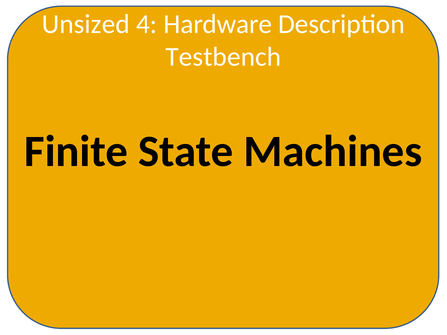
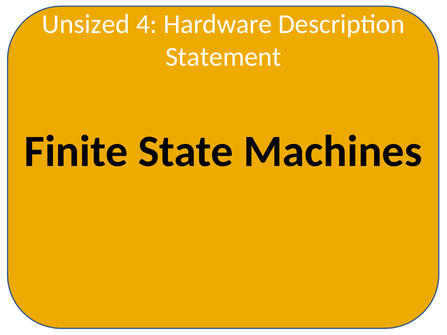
Testbench: Testbench -> Statement (223, 57)
